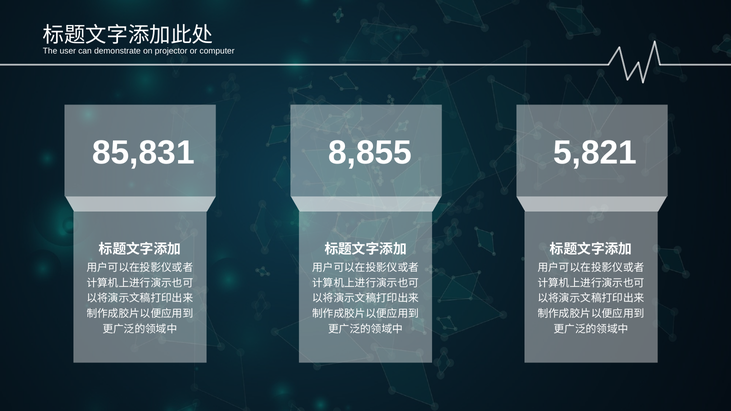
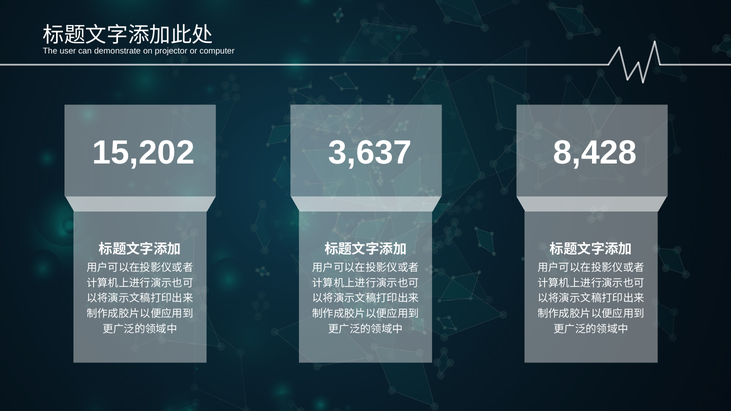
85,831: 85,831 -> 15,202 (143, 153)
8,855: 8,855 -> 3,637 (370, 153)
5,821: 5,821 -> 8,428 (595, 153)
